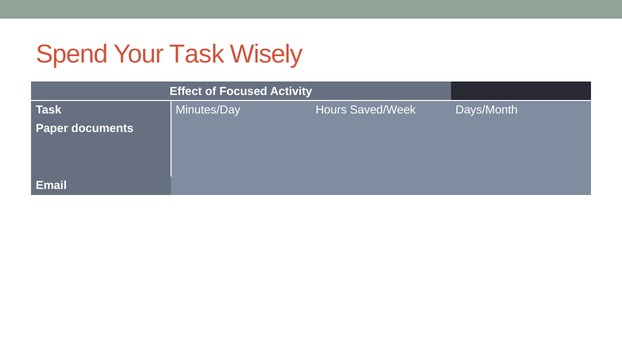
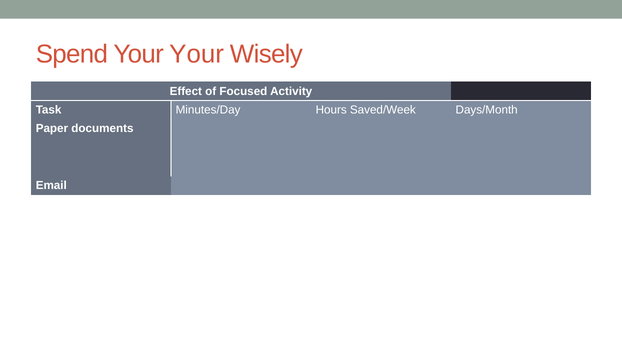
Your Task: Task -> Your (197, 54)
